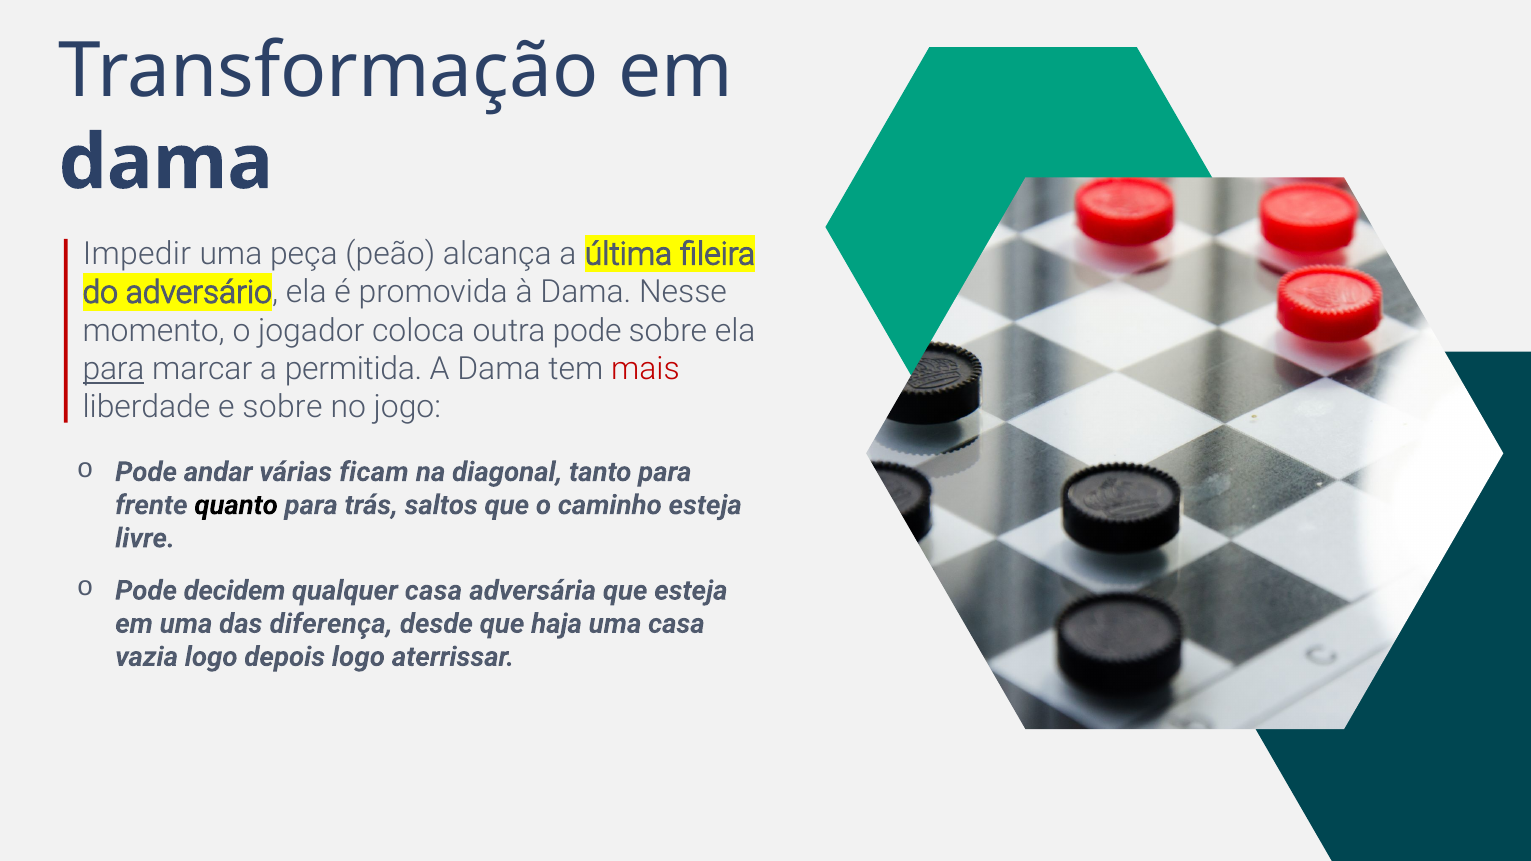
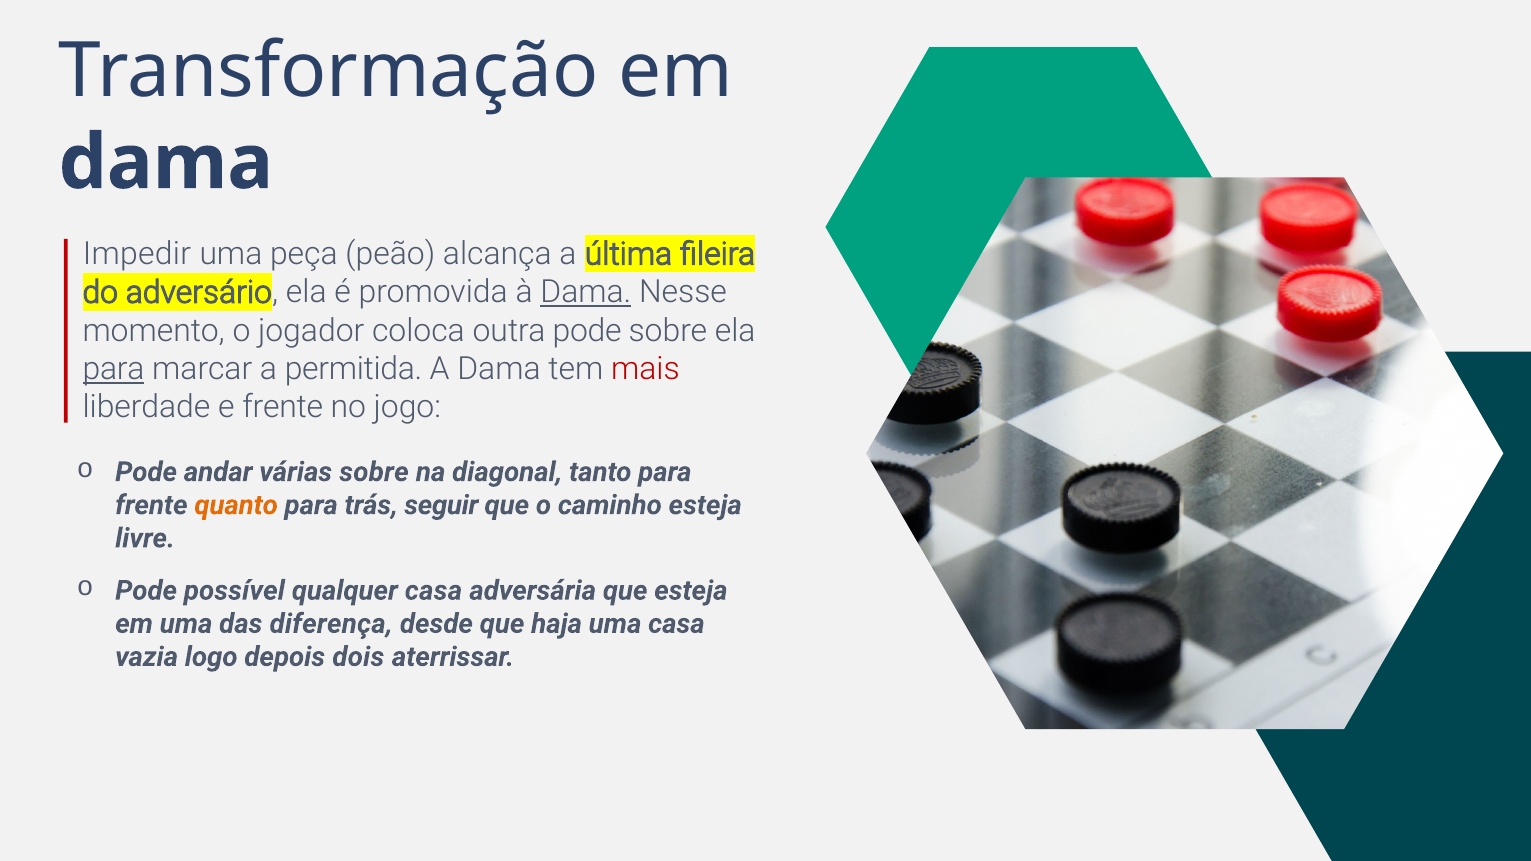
Dama underline: none -> present (586, 292)
e sobre: sobre -> frente (283, 407)
várias ficam: ficam -> sobre (374, 472)
quanto colour: black -> orange (236, 505)
saltos: saltos -> seguir (441, 505)
decidem: decidem -> possível (234, 591)
depois logo: logo -> dois (358, 657)
